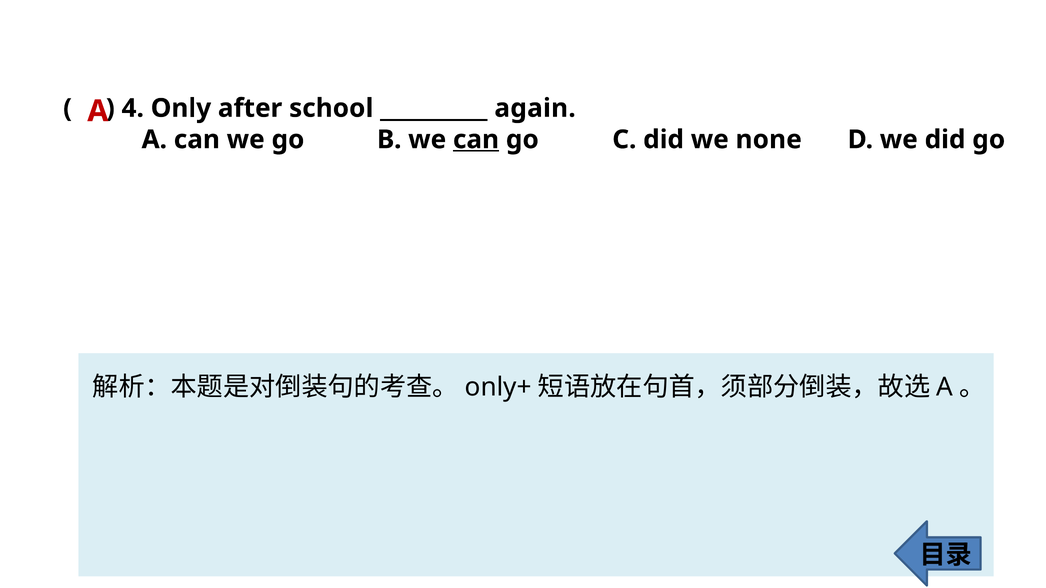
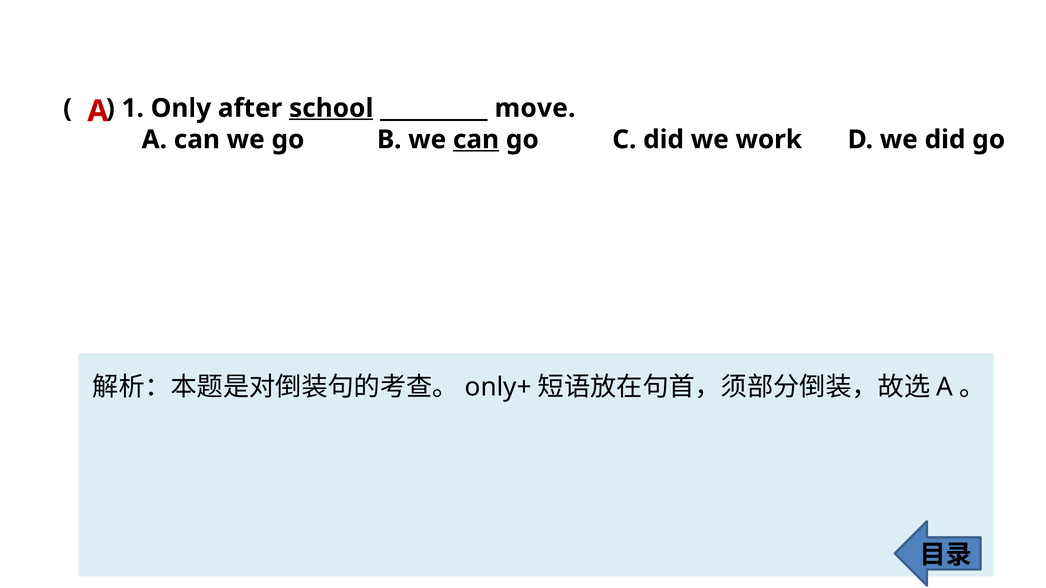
4: 4 -> 1 (133, 108)
school underline: none -> present (331, 108)
again: again -> move (535, 108)
none: none -> work (769, 140)
